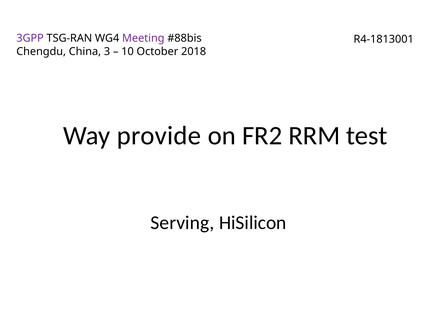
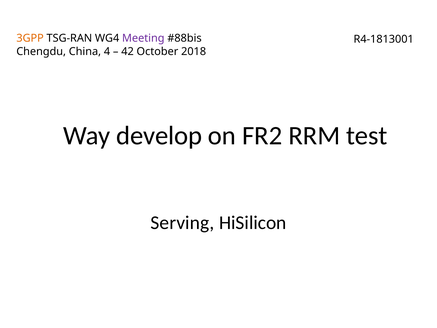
3GPP colour: purple -> orange (30, 38)
3: 3 -> 4 (107, 51)
10: 10 -> 42 (128, 51)
provide: provide -> develop (159, 136)
